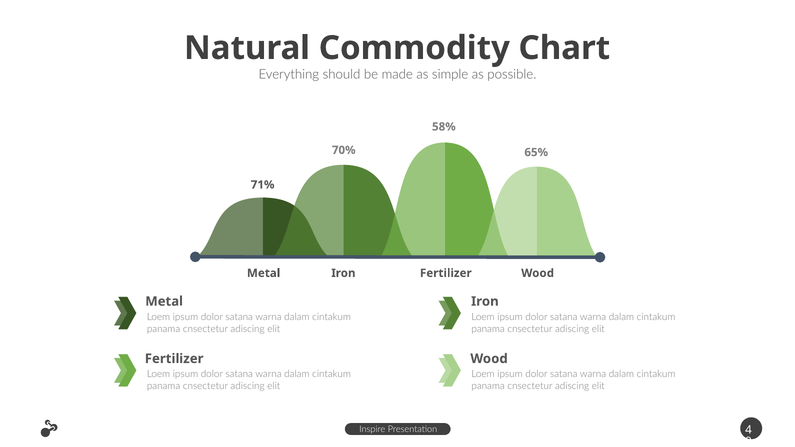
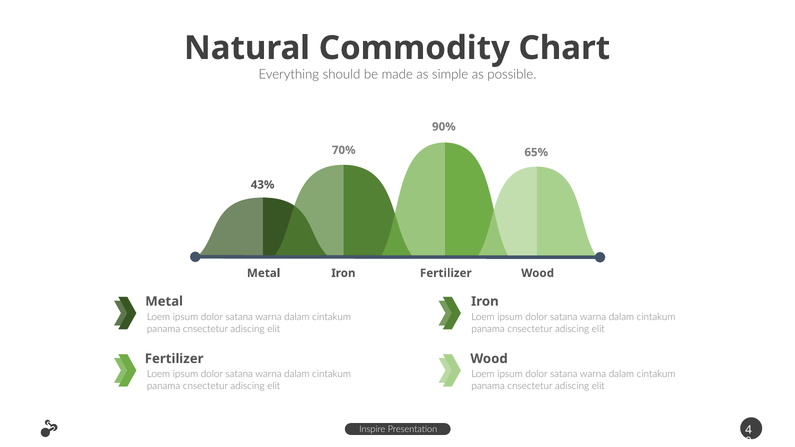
58%: 58% -> 90% (444, 127)
71%: 71% -> 43% (263, 185)
